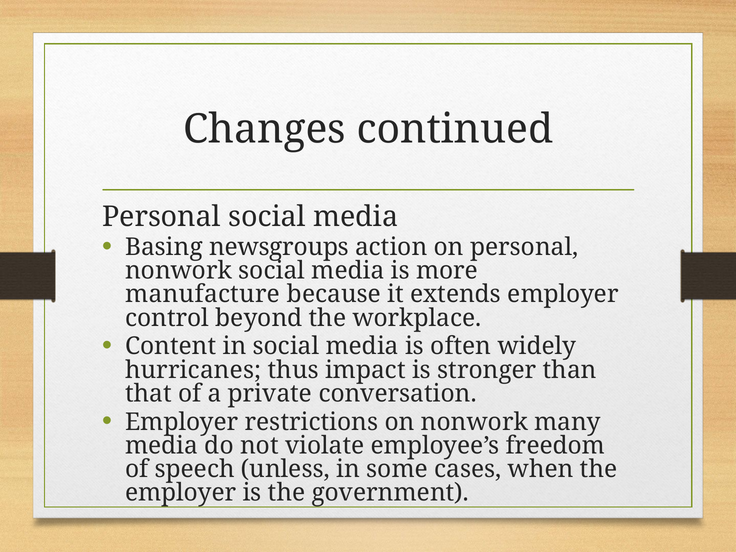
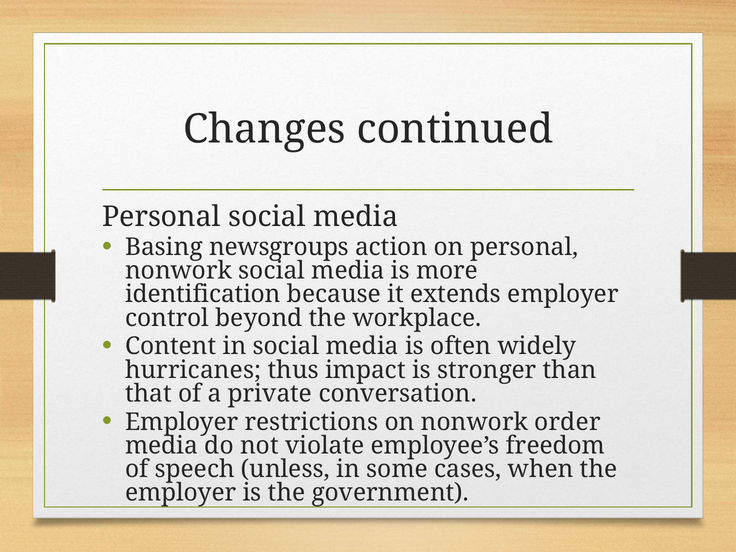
manufacture: manufacture -> identification (203, 294)
many: many -> order (567, 422)
